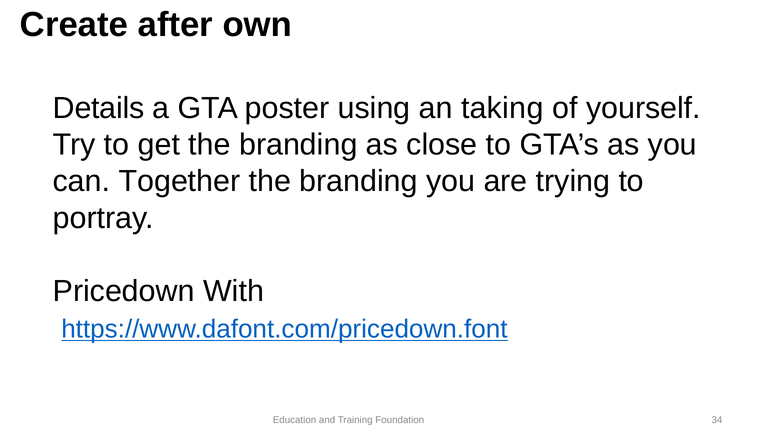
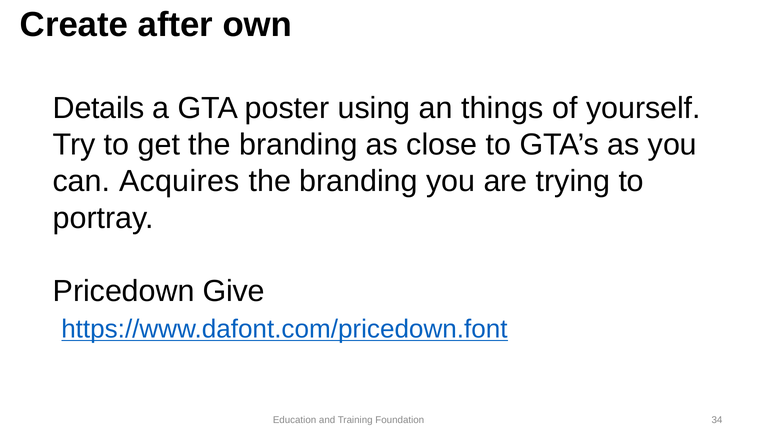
taking: taking -> things (502, 108)
Together: Together -> Acquires (179, 181)
With: With -> Give (234, 291)
